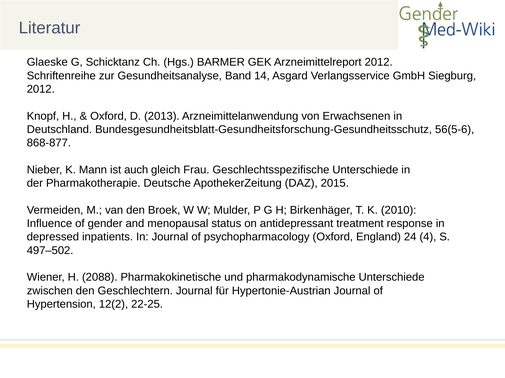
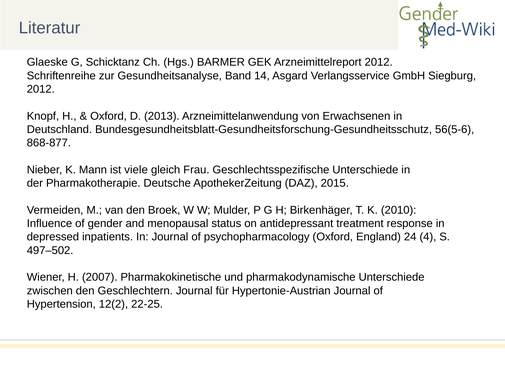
auch: auch -> viele (136, 170)
2088: 2088 -> 2007 (100, 278)
